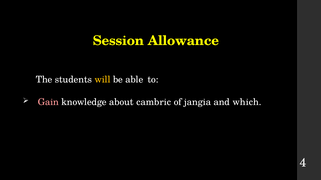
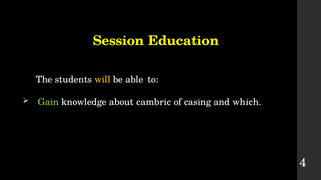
Allowance: Allowance -> Education (183, 41)
Gain colour: pink -> light green (48, 102)
jangia: jangia -> casing (198, 102)
